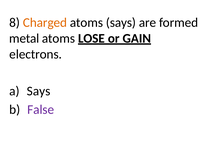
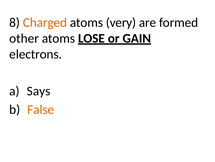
atoms says: says -> very (121, 22)
metal: metal -> other (24, 38)
False colour: purple -> orange (41, 109)
